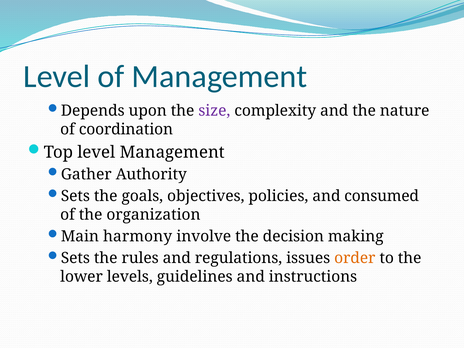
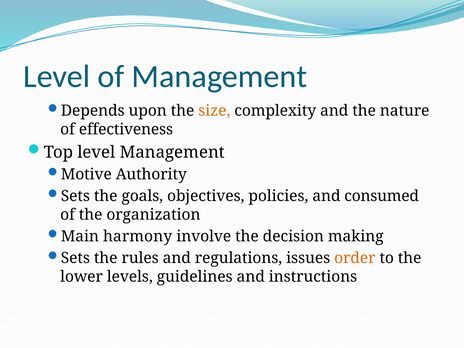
size colour: purple -> orange (214, 111)
coordination: coordination -> effectiveness (126, 129)
Gather: Gather -> Motive (86, 175)
